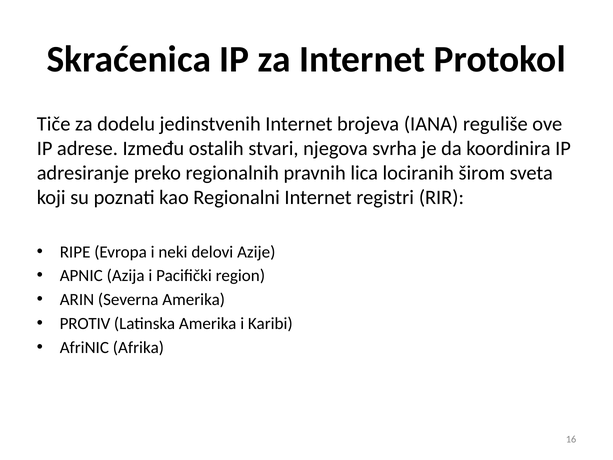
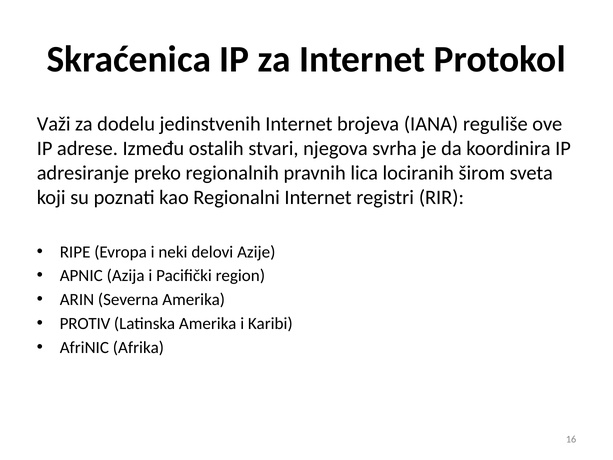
Tiče: Tiče -> Važi (54, 124)
